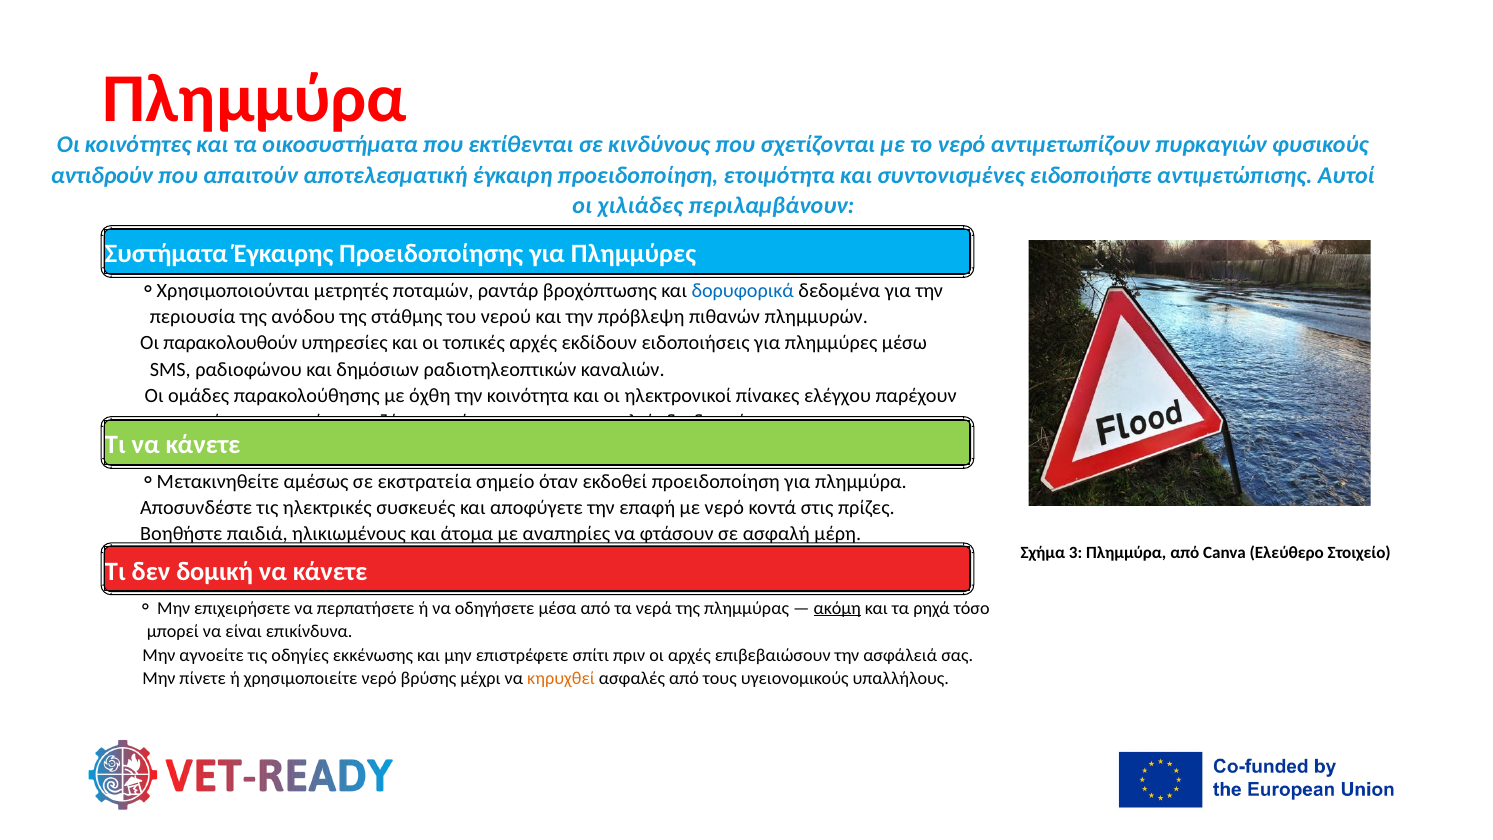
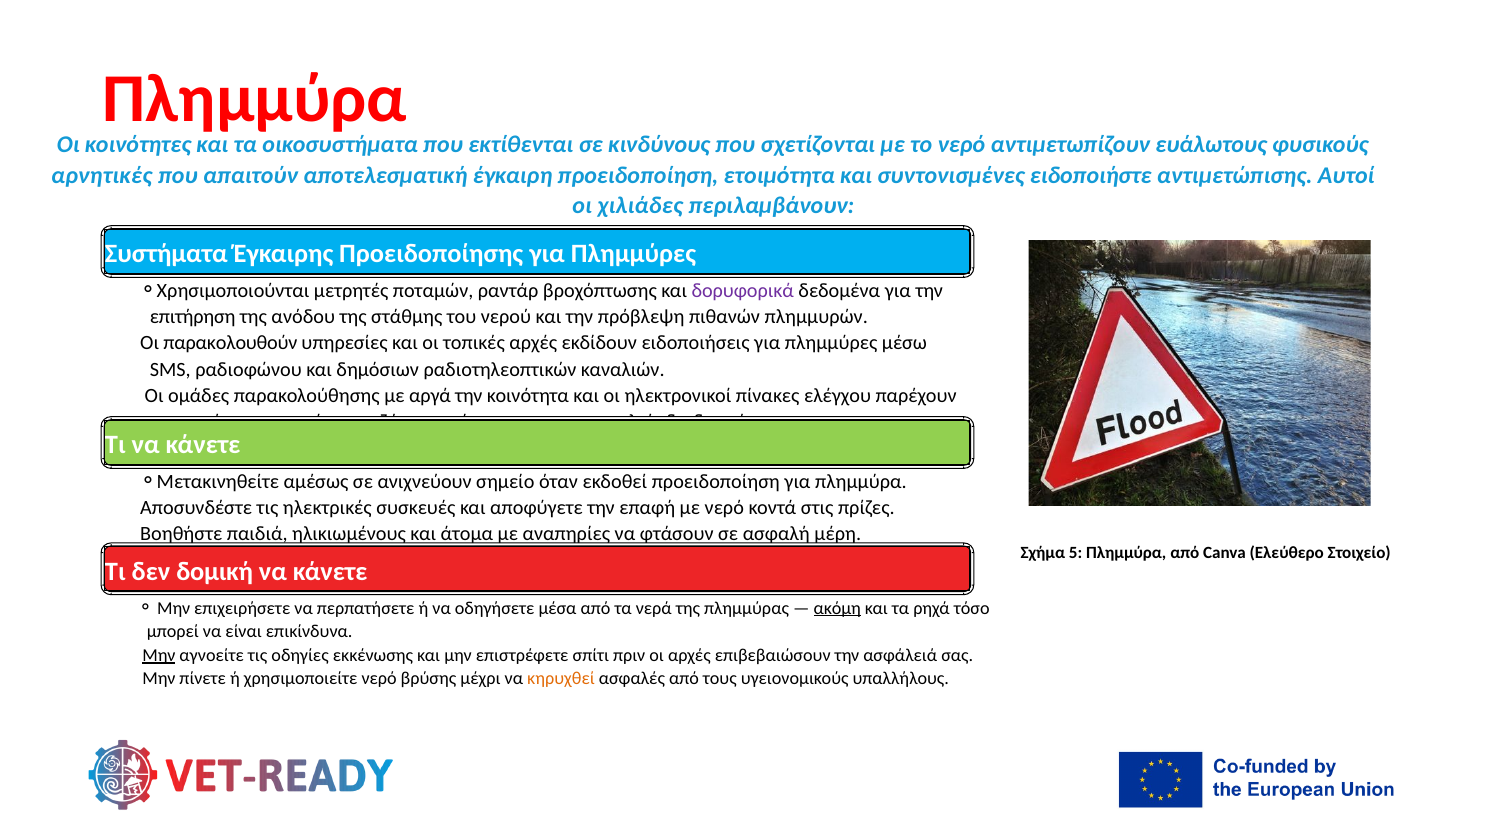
πυρκαγιών: πυρκαγιών -> ευάλωτους (1211, 144)
αντιδρούν: αντιδρούν -> αρνητικές (102, 175)
δορυφορικά colour: blue -> purple (743, 291)
περιουσία: περιουσία -> επιτήρηση (193, 317)
όχθη: όχθη -> αργά (430, 396)
εκστρατεία: εκστρατεία -> ανιχνεύουν (425, 482)
3: 3 -> 5 (1076, 553)
Μην underline: none -> present (159, 655)
